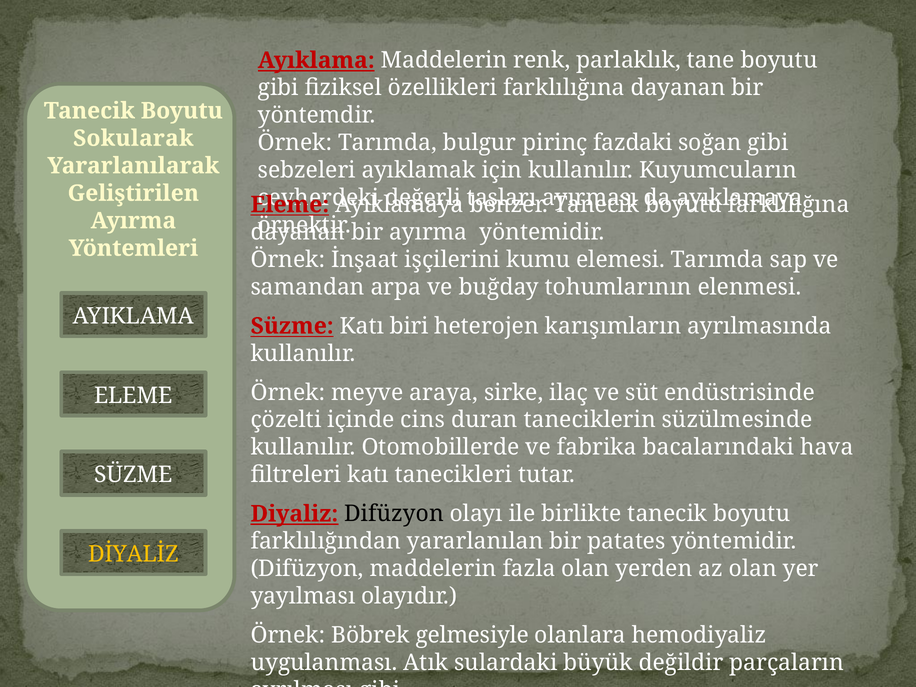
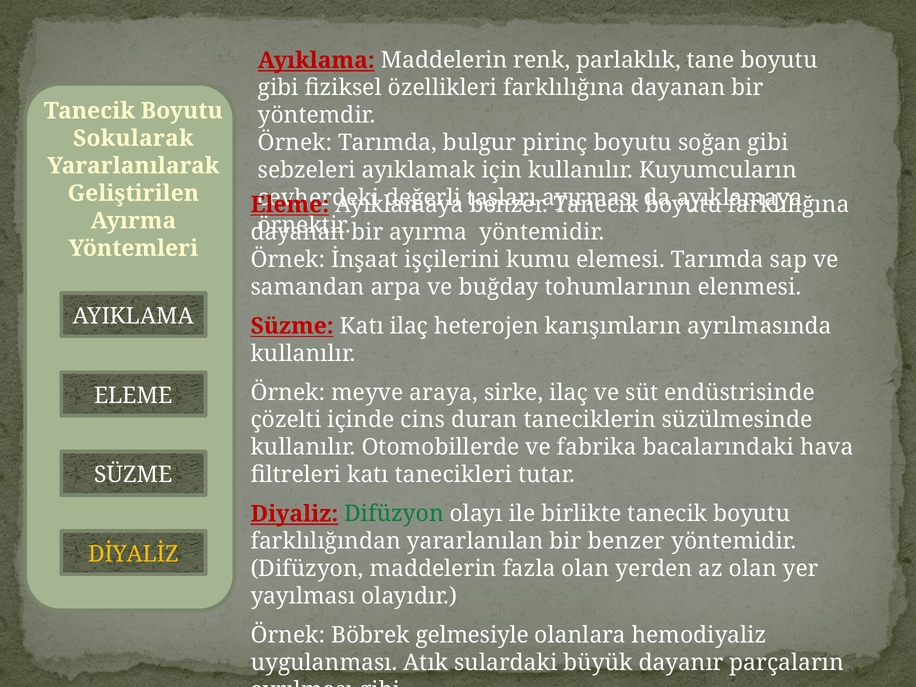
pirinç fazdaki: fazdaki -> boyutu (633, 143)
Katı biri: biri -> ilaç (409, 326)
Difüzyon colour: black -> green (394, 514)
bir patates: patates -> benzer (626, 541)
değildir: değildir -> dayanır (681, 663)
